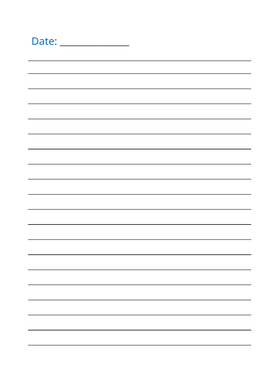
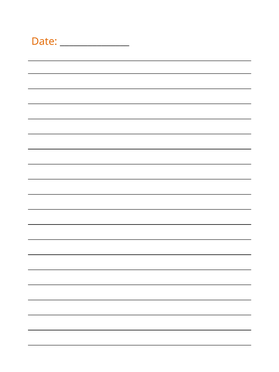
Date colour: blue -> orange (44, 42)
